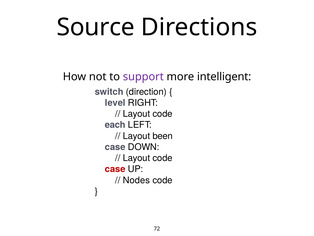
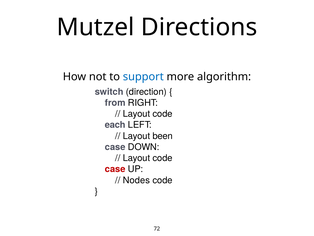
Source: Source -> Mutzel (96, 27)
support colour: purple -> blue (143, 77)
intelligent: intelligent -> algorithm (224, 77)
level: level -> from (115, 103)
